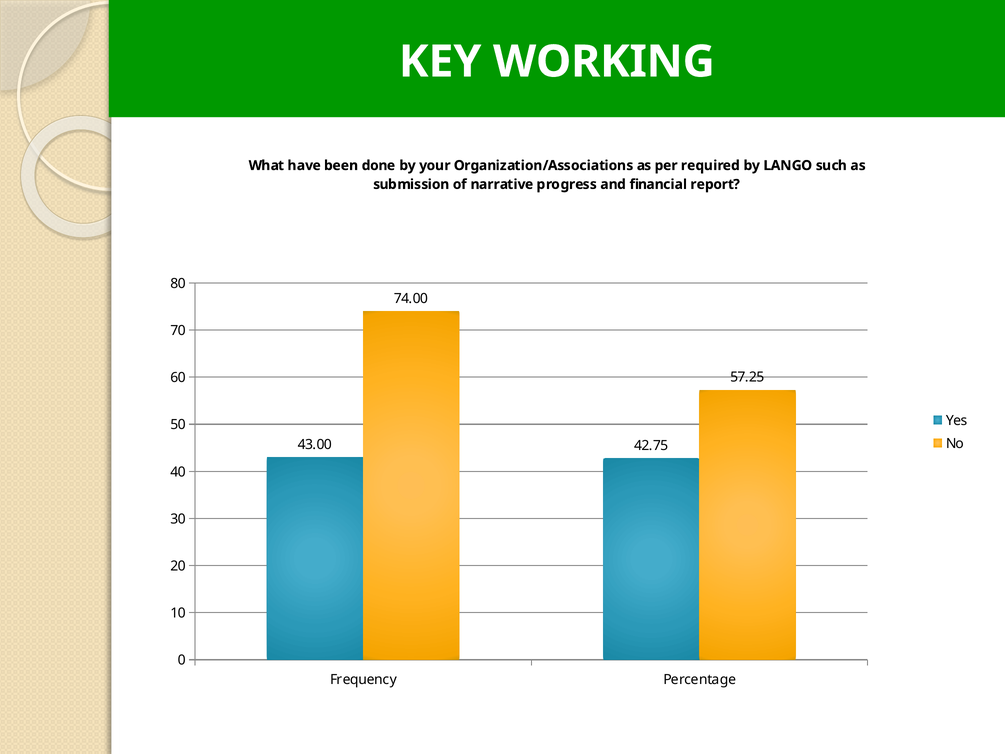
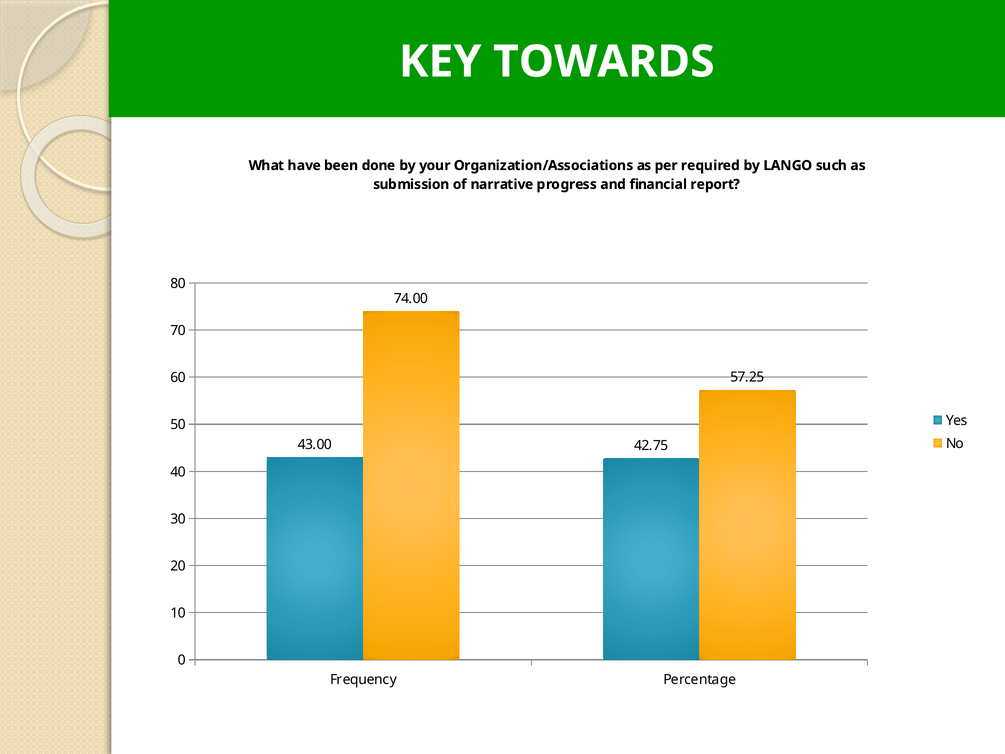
WORKING: WORKING -> TOWARDS (604, 62)
